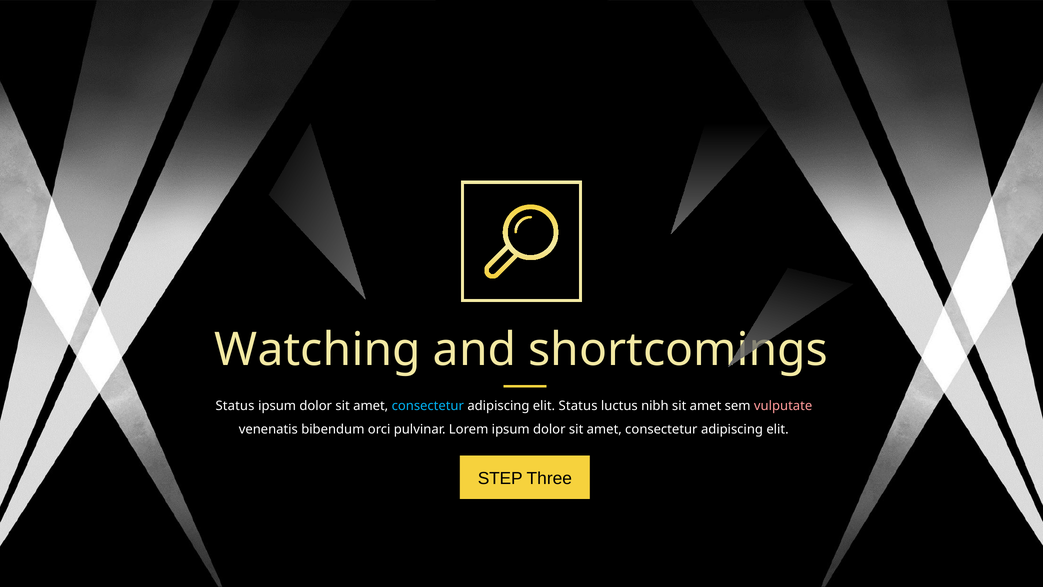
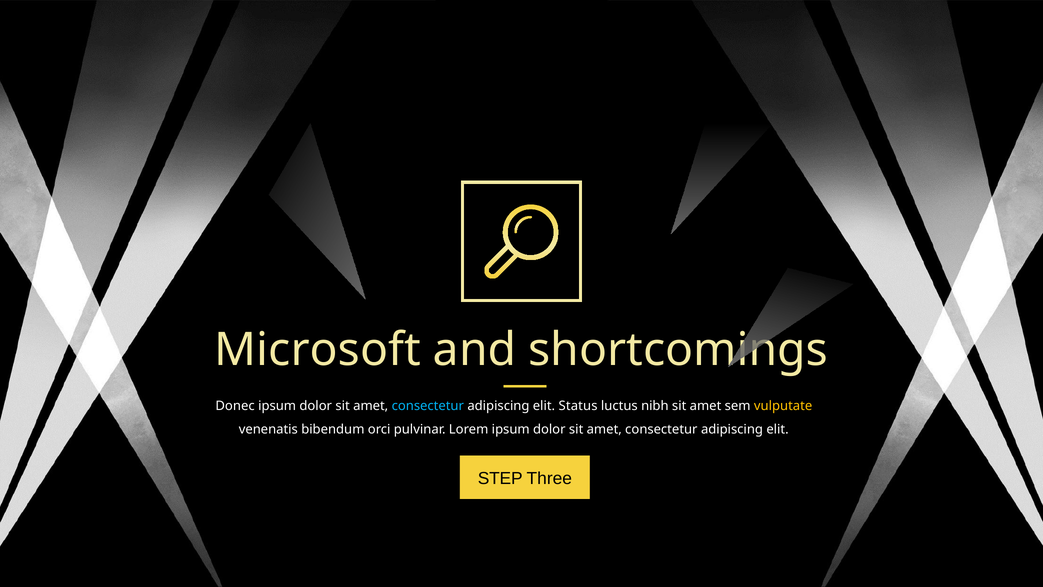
Watching: Watching -> Microsoft (318, 350)
Status: Status -> Donec (235, 406)
vulputate colour: pink -> yellow (783, 406)
